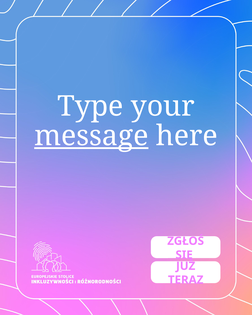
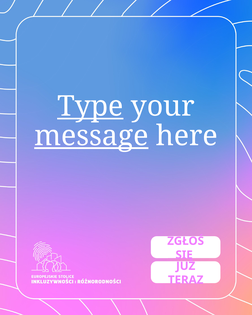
Type underline: none -> present (90, 106)
